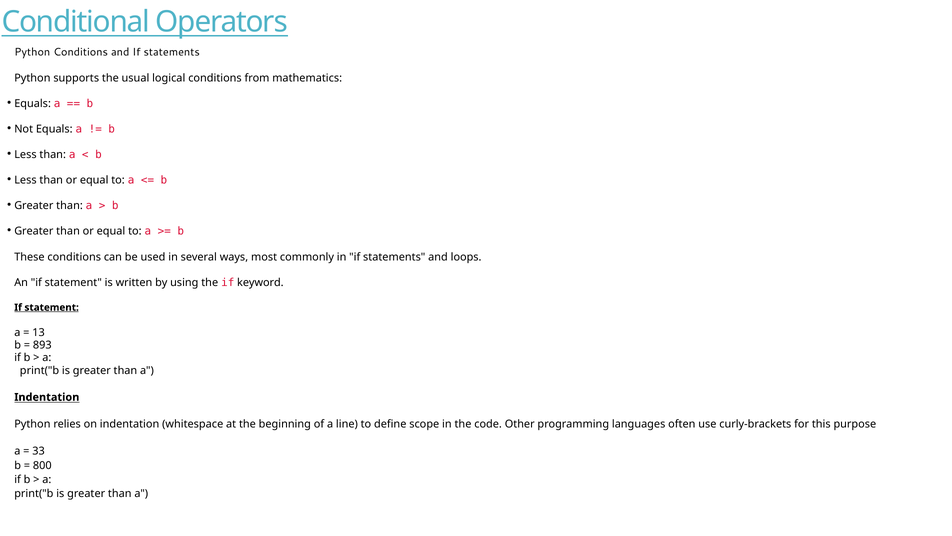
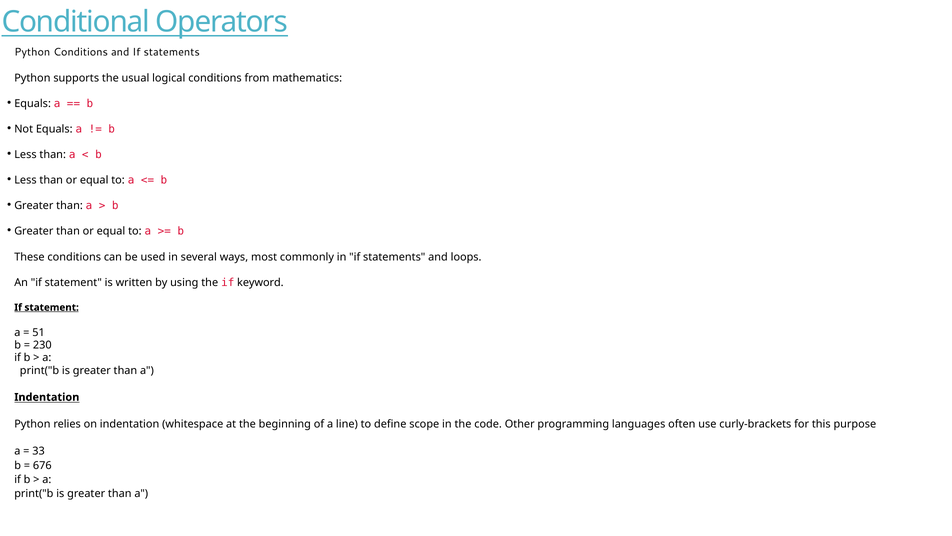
13: 13 -> 51 (39, 332)
893: 893 -> 230 (42, 345)
800: 800 -> 676 (42, 465)
